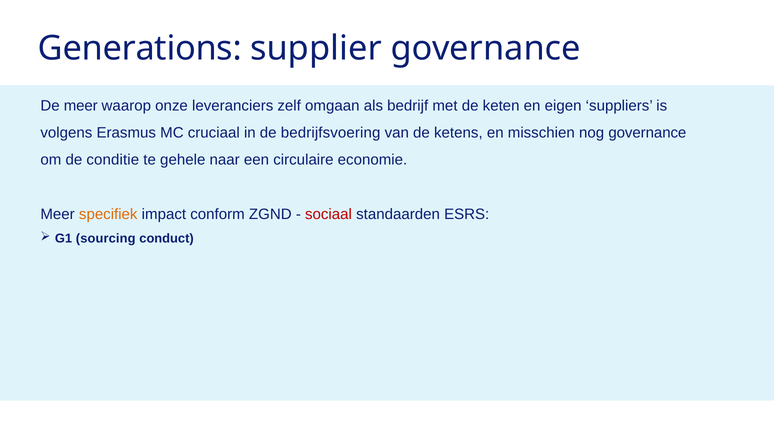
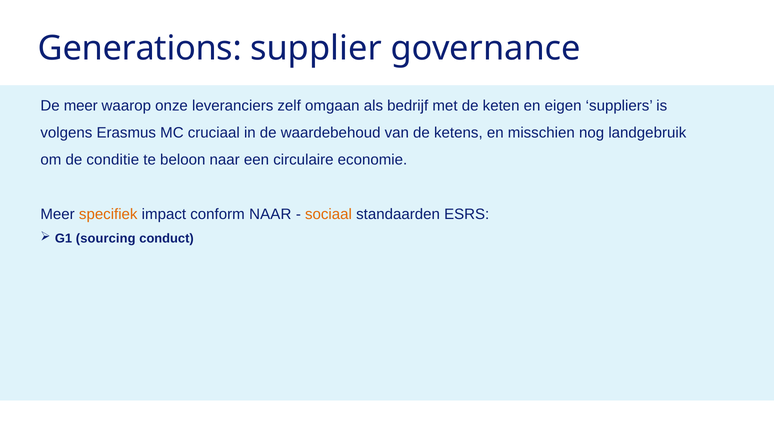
bedrijfsvoering: bedrijfsvoering -> waardebehoud (331, 133)
nog governance: governance -> landgebruik (647, 133)
gehele: gehele -> beloon (183, 160)
conform ZGND: ZGND -> NAAR (270, 214)
sociaal colour: red -> orange (328, 214)
